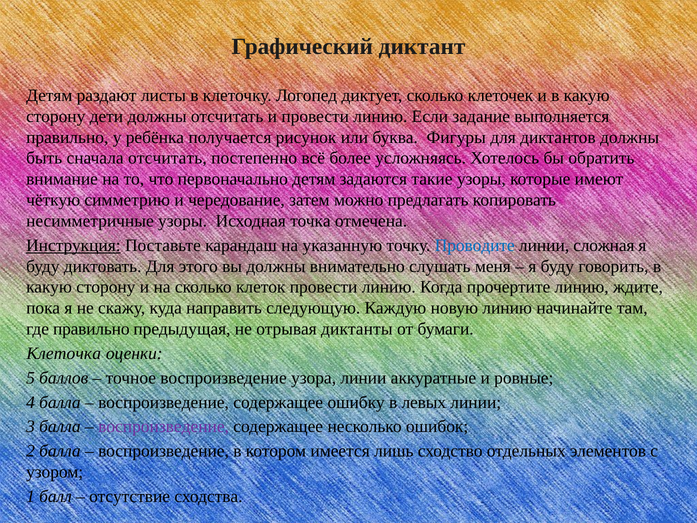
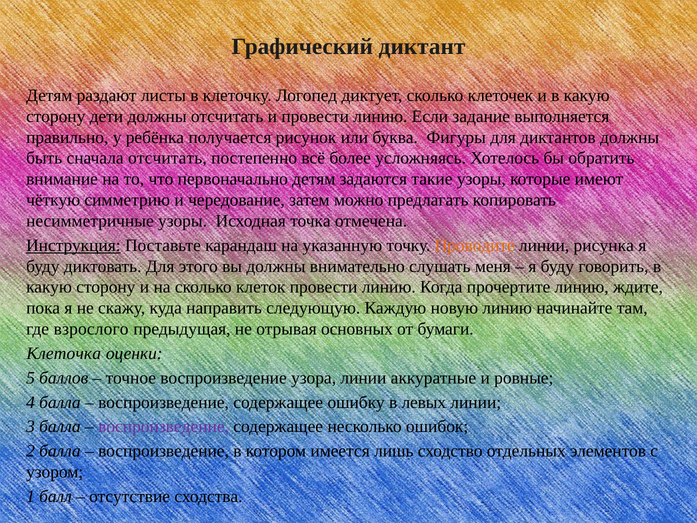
Проводите colour: blue -> orange (475, 245)
сложная: сложная -> рисунка (604, 245)
где правильно: правильно -> взрослого (91, 329)
диктанты: диктанты -> основных (357, 329)
